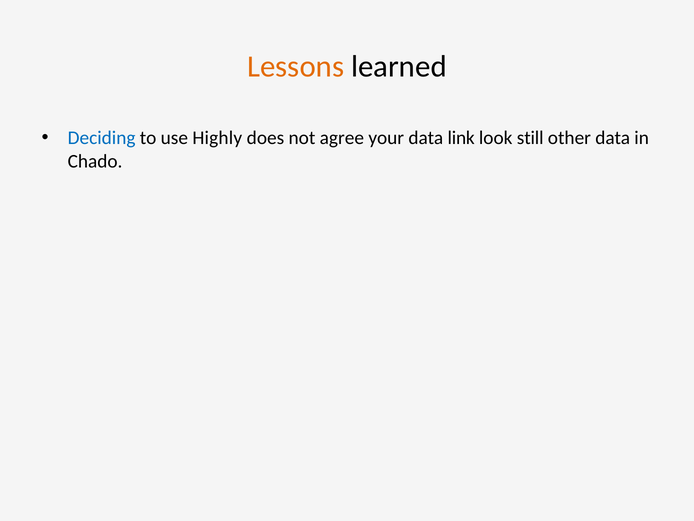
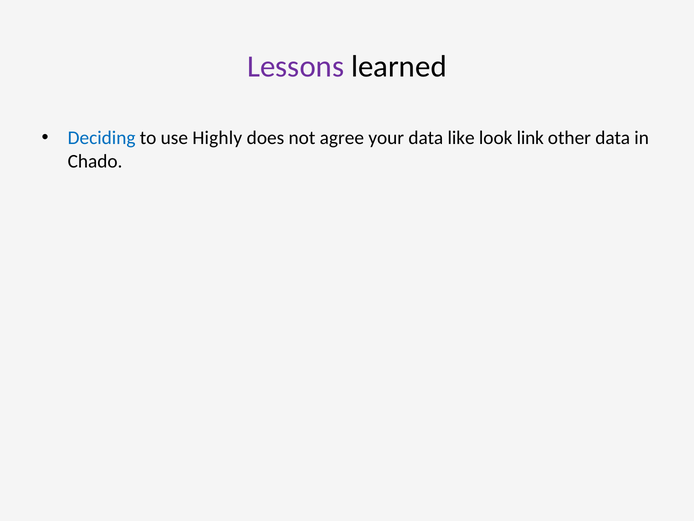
Lessons colour: orange -> purple (296, 66)
link: link -> like (461, 138)
still: still -> link (530, 138)
